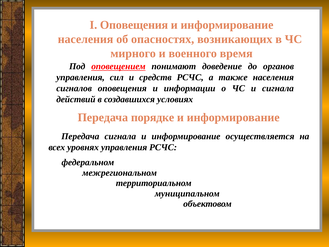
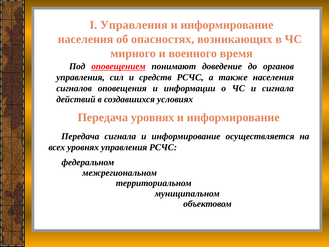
I Оповещения: Оповещения -> Управления (134, 25)
Передача порядке: порядке -> уровнях (153, 117)
